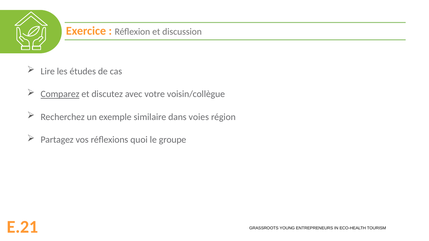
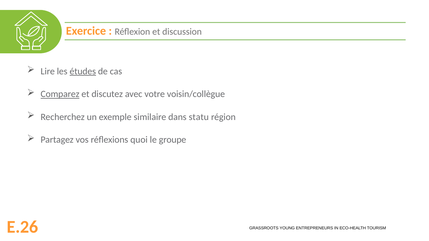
études underline: none -> present (83, 71)
voies: voies -> statu (199, 117)
E.21: E.21 -> E.26 (23, 227)
